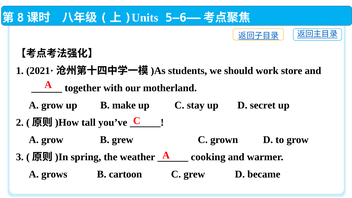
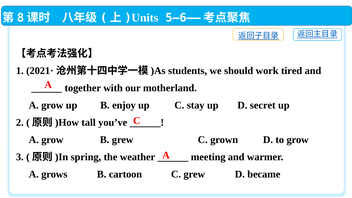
store: store -> tired (292, 71)
make: make -> enjoy (124, 105)
cooking: cooking -> meeting (208, 157)
